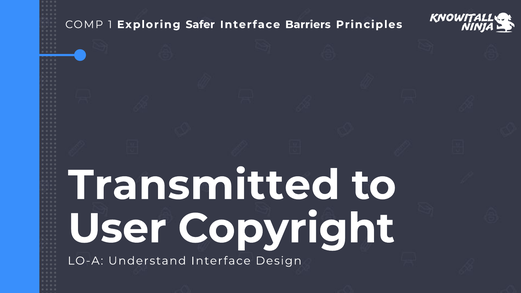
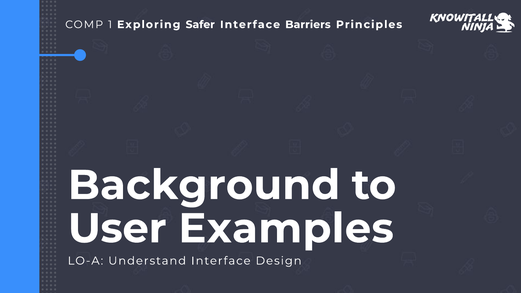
Transmitted: Transmitted -> Background (204, 185)
Copyright: Copyright -> Examples (286, 229)
